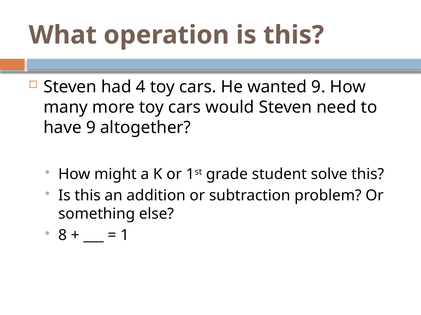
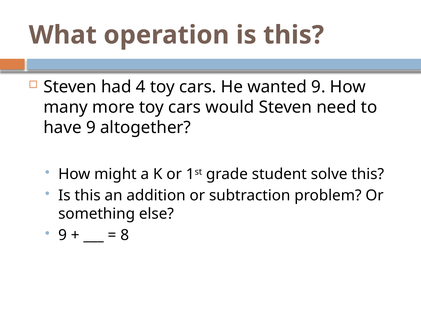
8: 8 -> 9 (63, 236)
1: 1 -> 8 (125, 236)
